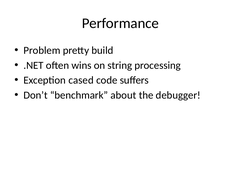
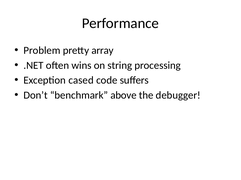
build: build -> array (102, 51)
about: about -> above (123, 96)
